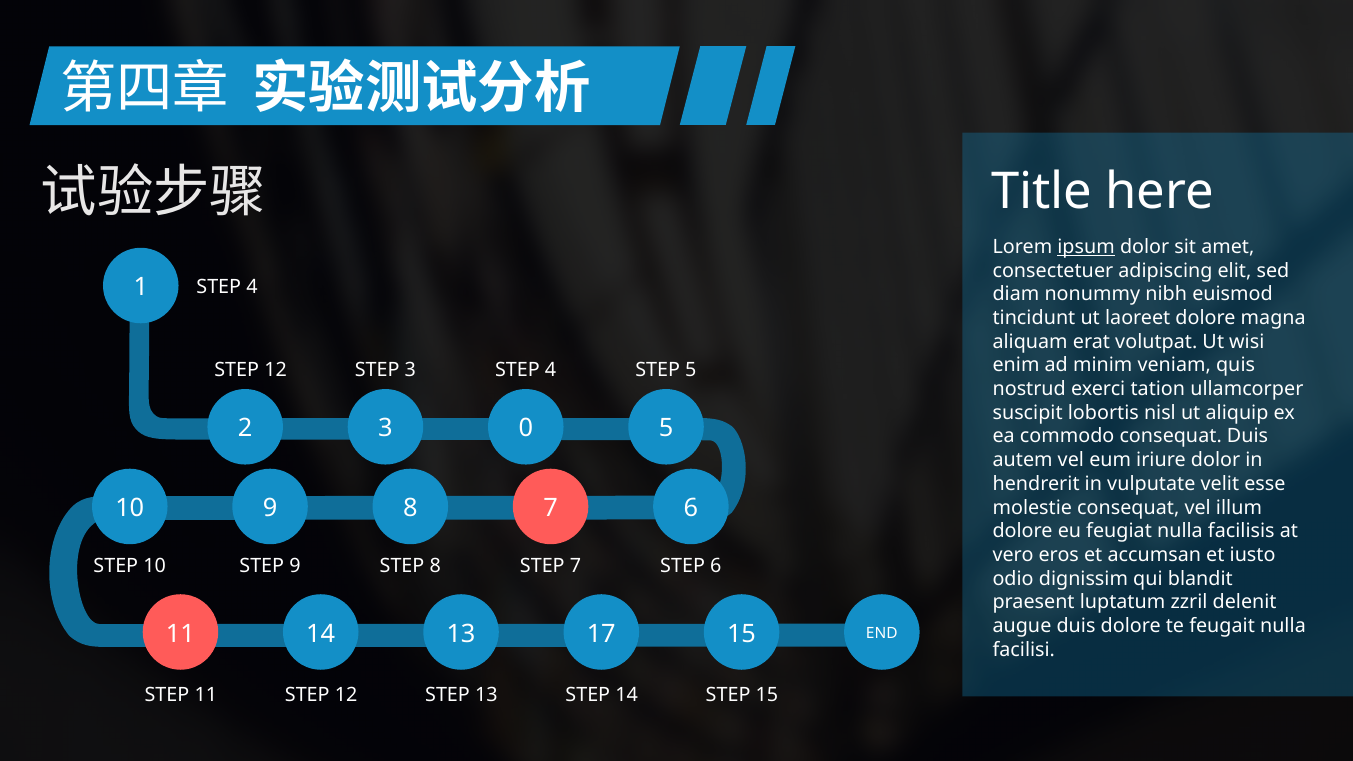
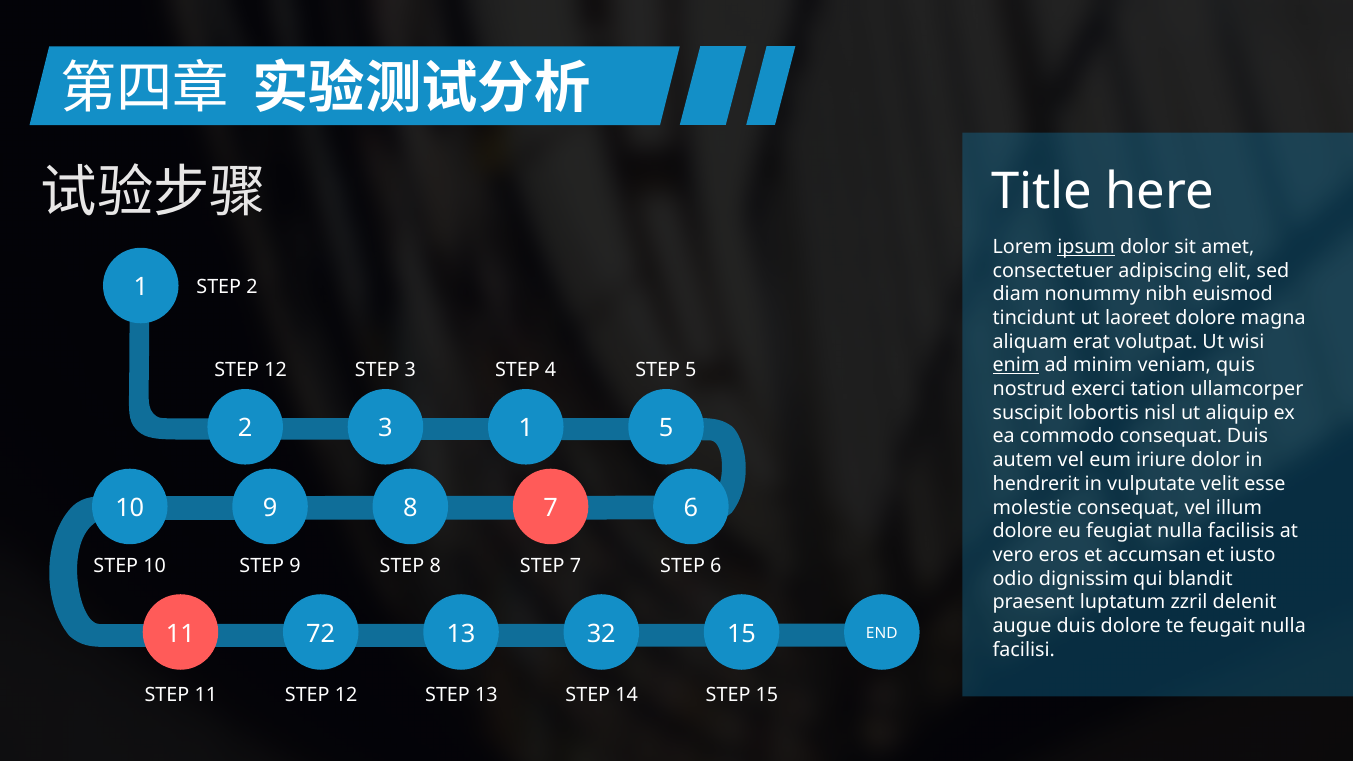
4: 4 -> 2 (252, 287)
enim underline: none -> present (1016, 365)
3 0: 0 -> 1 (526, 429)
11 14: 14 -> 72 (321, 634)
17: 17 -> 32 (601, 634)
